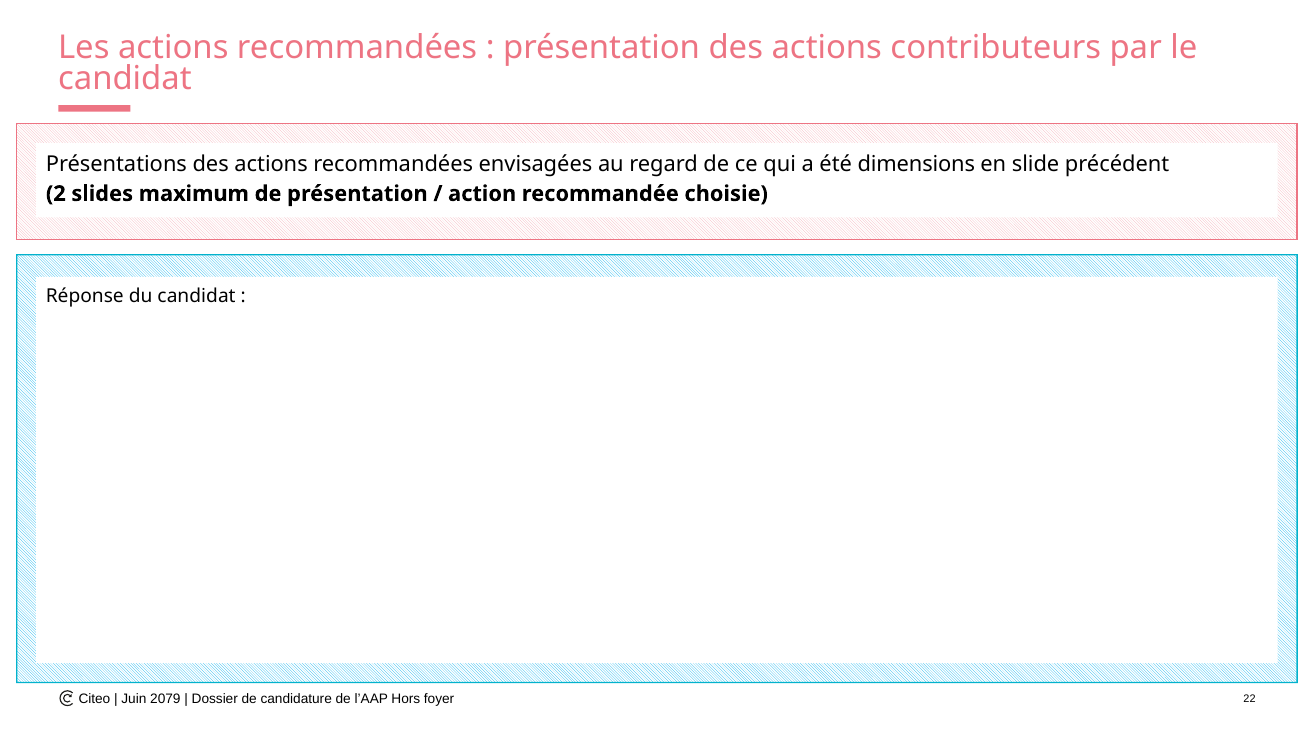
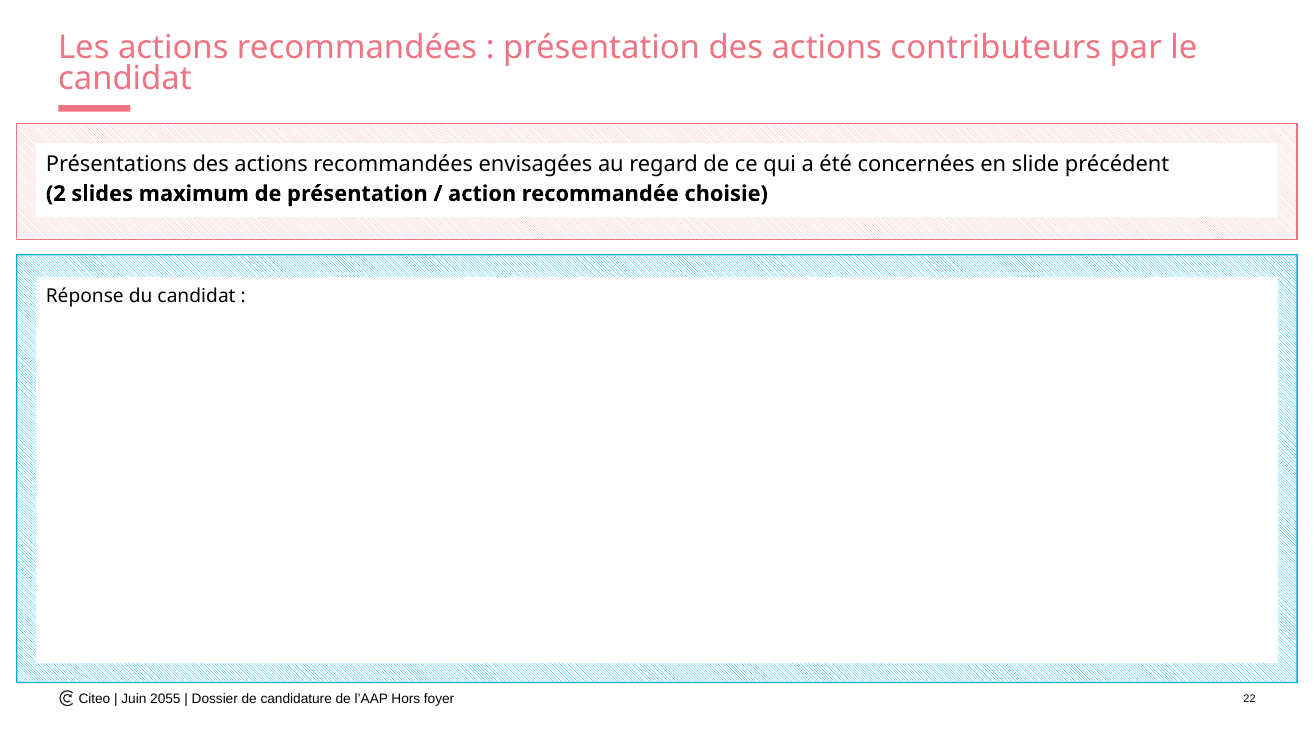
dimensions: dimensions -> concernées (916, 164)
2079: 2079 -> 2055 (165, 699)
